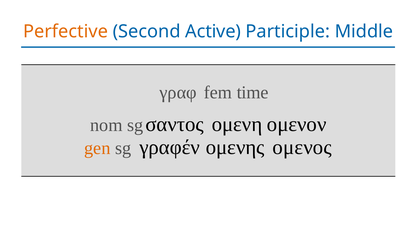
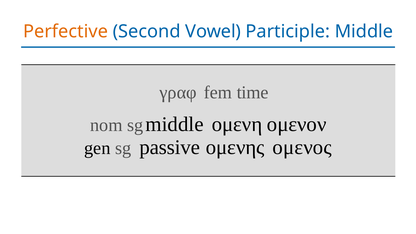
Active: Active -> Vowel (213, 32)
sg σαντος: σαντος -> middle (175, 124)
gen colour: orange -> black (97, 148)
γραφέν: γραφέν -> passive (170, 147)
